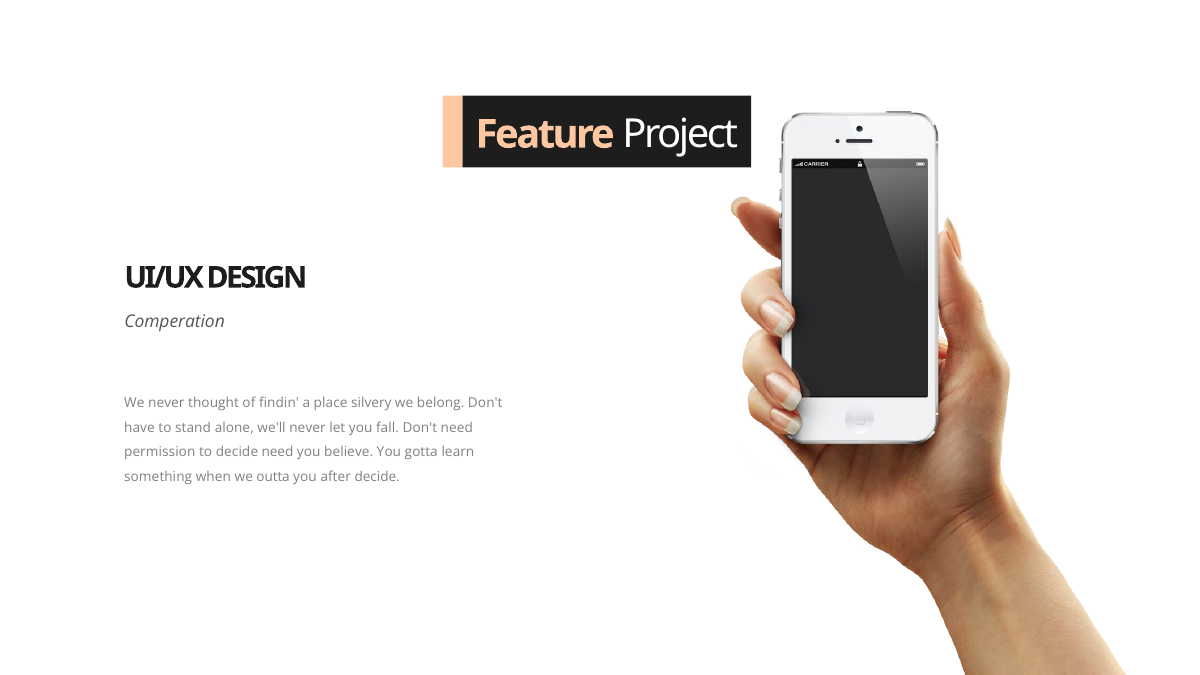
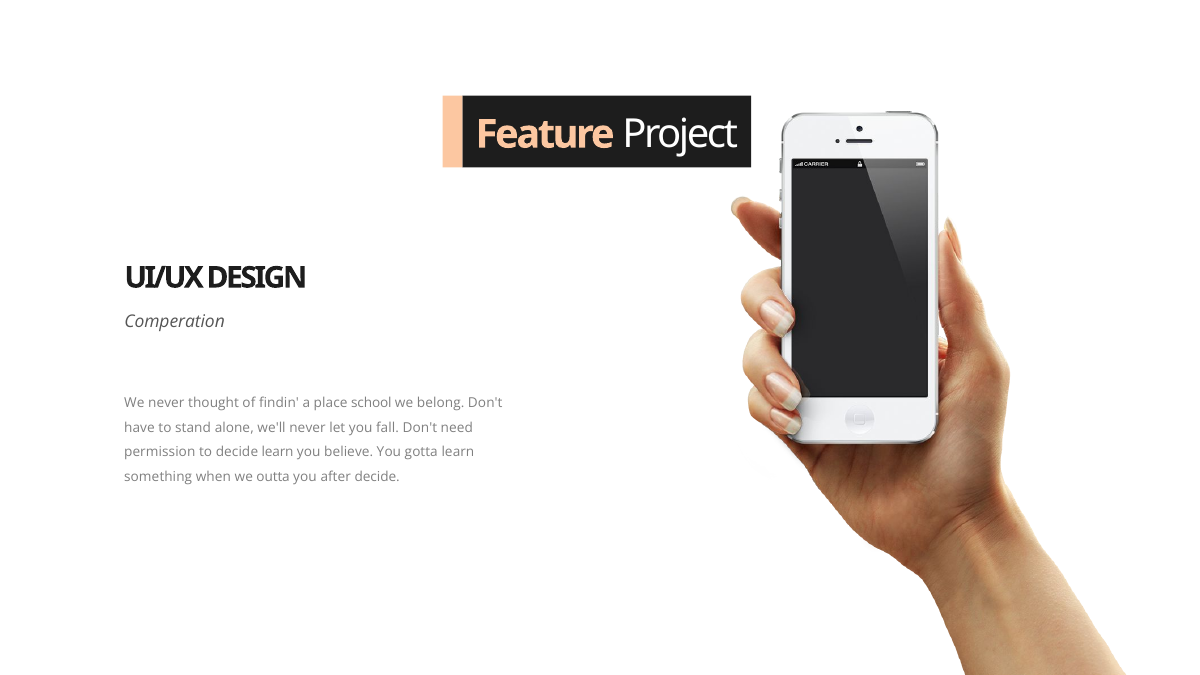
silvery: silvery -> school (371, 403)
decide need: need -> learn (278, 452)
